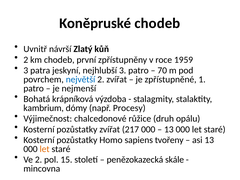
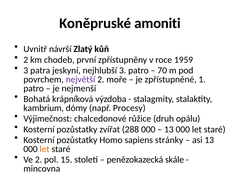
Koněpruské chodeb: chodeb -> amoniti (157, 23)
největší colour: blue -> purple (81, 79)
2 zvířat: zvířat -> moře (117, 79)
217: 217 -> 288 (131, 129)
tvořeny: tvořeny -> stránky (169, 140)
